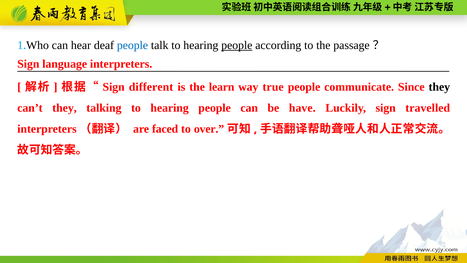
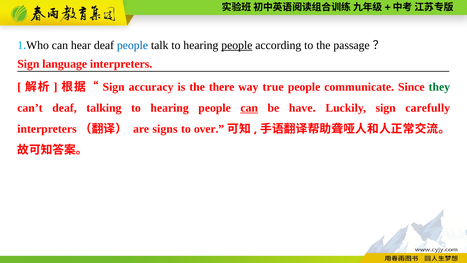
different: different -> accuracy (151, 87)
learn: learn -> there (222, 87)
they colour: black -> green (439, 87)
can’t they: they -> deaf (64, 108)
can underline: none -> present (249, 108)
travelled: travelled -> carefully (428, 108)
faced: faced -> signs (165, 129)
